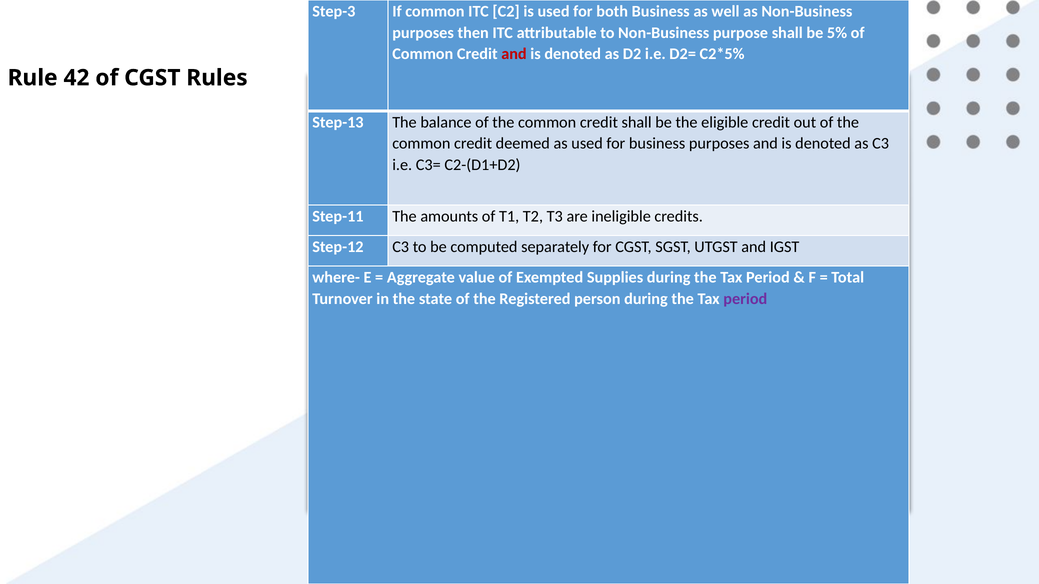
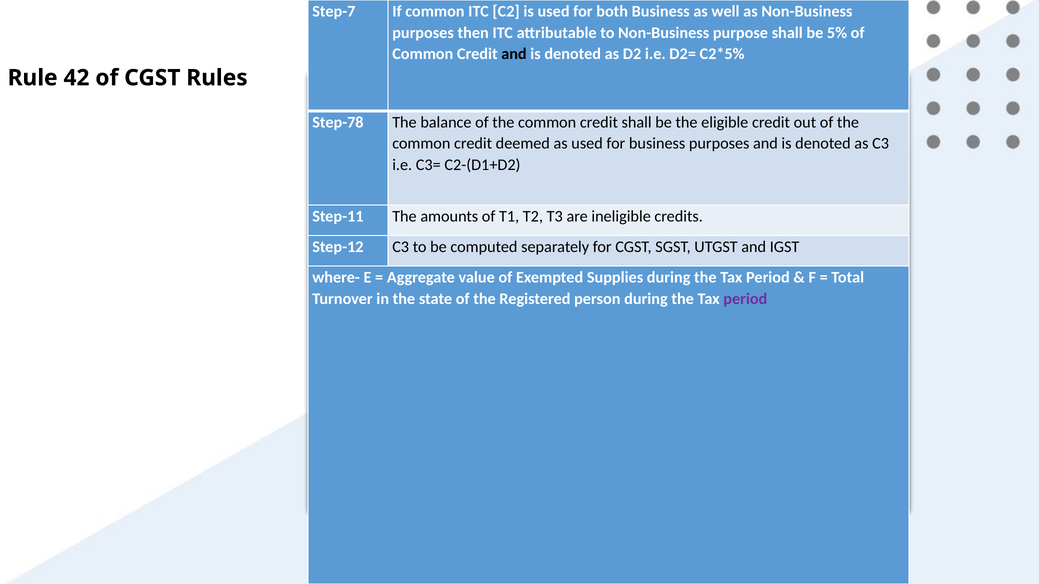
Step-3: Step-3 -> Step-7 (334, 11)
and colour: red -> black (514, 54)
Step-13: Step-13 -> Step-78 (338, 122)
